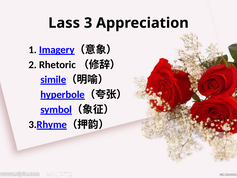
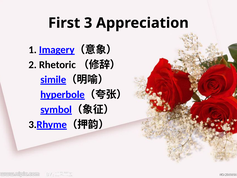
Lass: Lass -> First (64, 23)
